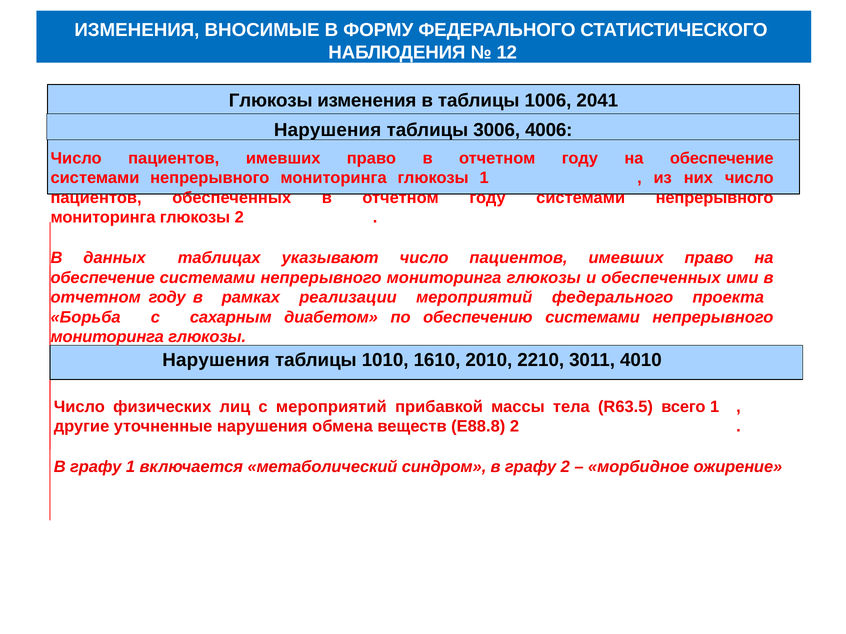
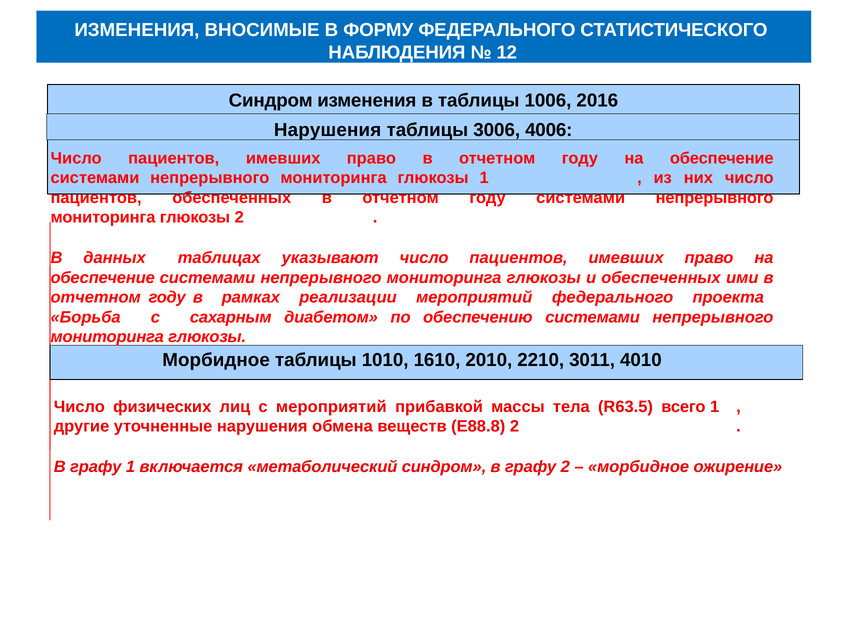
Глюкозы: Глюкозы -> Синдром (271, 101)
2041: 2041 -> 2016 (597, 101)
Нарушения: Нарушения -> Морбидное (216, 360)
